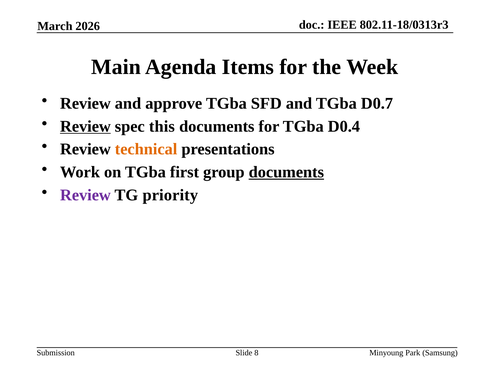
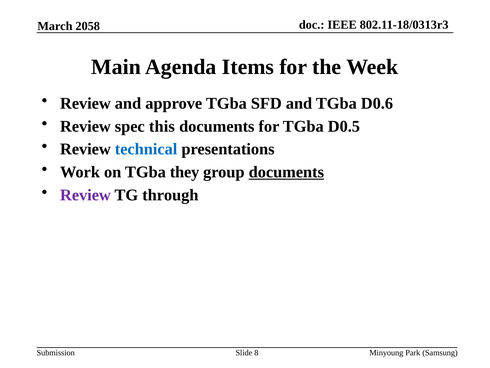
2026: 2026 -> 2058 (88, 26)
D0.7: D0.7 -> D0.6 (377, 103)
Review underline: present -> none (85, 126)
D0.4: D0.4 -> D0.5 (344, 126)
technical colour: orange -> blue (146, 149)
first: first -> they (185, 172)
priority: priority -> through (170, 195)
